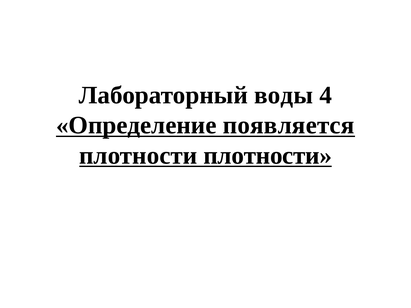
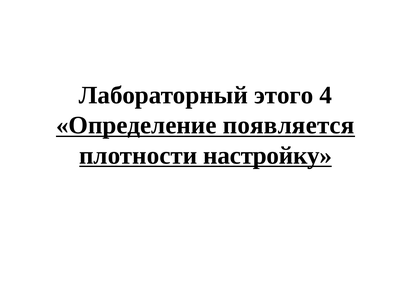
воды: воды -> этого (284, 95)
плотности плотности: плотности -> настройку (268, 156)
